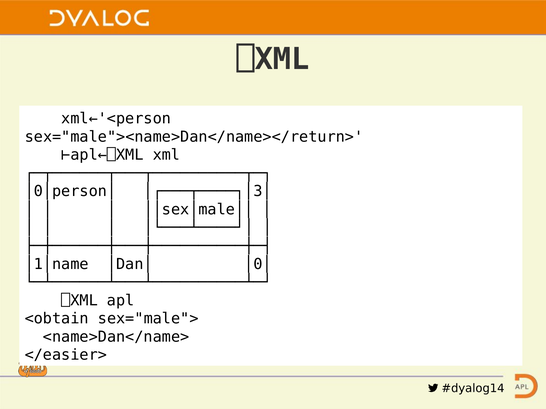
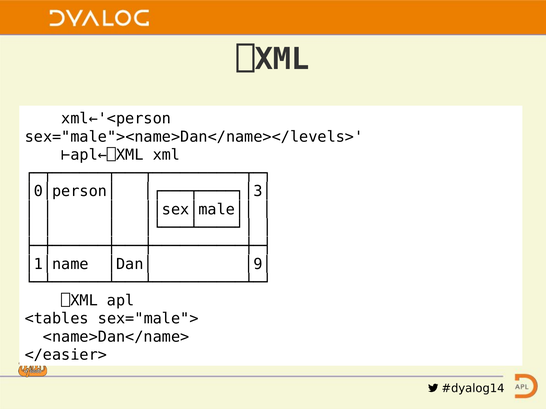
sex="male"><name>Dan</name></return>: sex="male"><name>Dan</name></return> -> sex="male"><name>Dan</name></levels> (194, 137)
│0│: │0│ -> │9│ (258, 264)
<obtain: <obtain -> <tables (57, 319)
